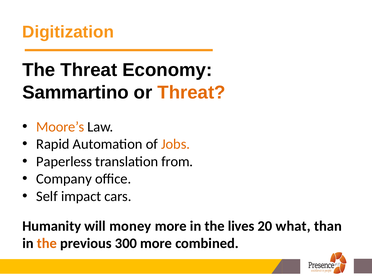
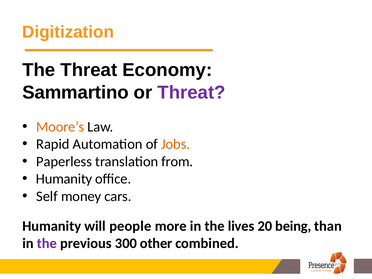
Threat colour: orange -> purple (192, 92)
Company: Company -> Humanity (64, 179)
impact: impact -> money (81, 196)
money: money -> people (130, 226)
what: what -> being (293, 226)
the colour: orange -> purple (47, 243)
300 more: more -> other (156, 243)
